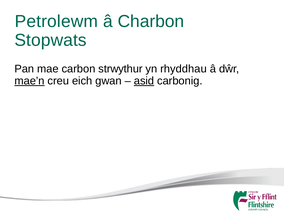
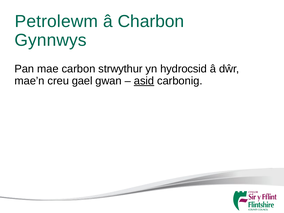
Stopwats: Stopwats -> Gynnwys (51, 40)
rhyddhau: rhyddhau -> hydrocsid (184, 69)
mae’n underline: present -> none (30, 81)
eich: eich -> gael (82, 81)
